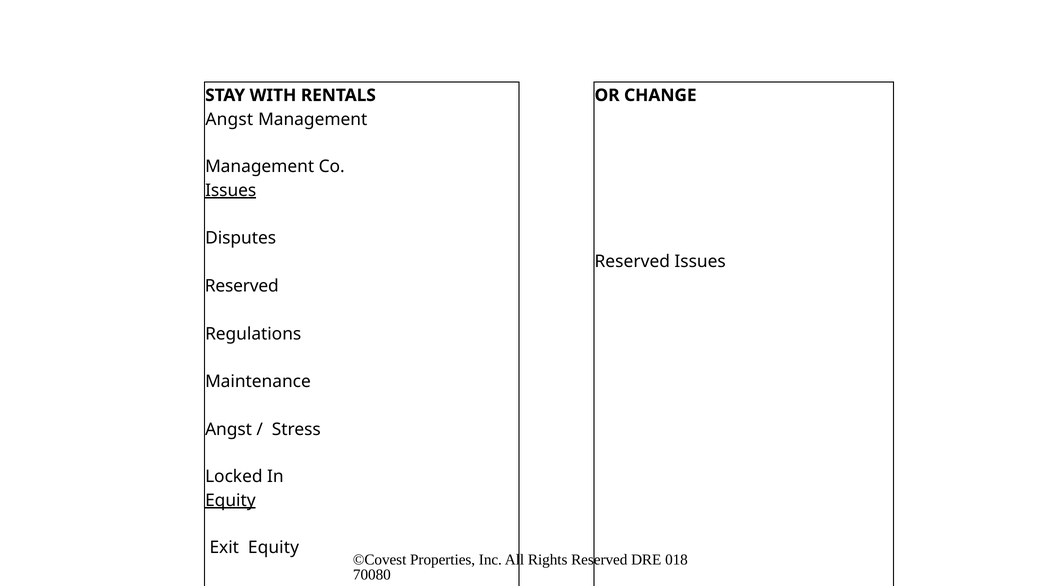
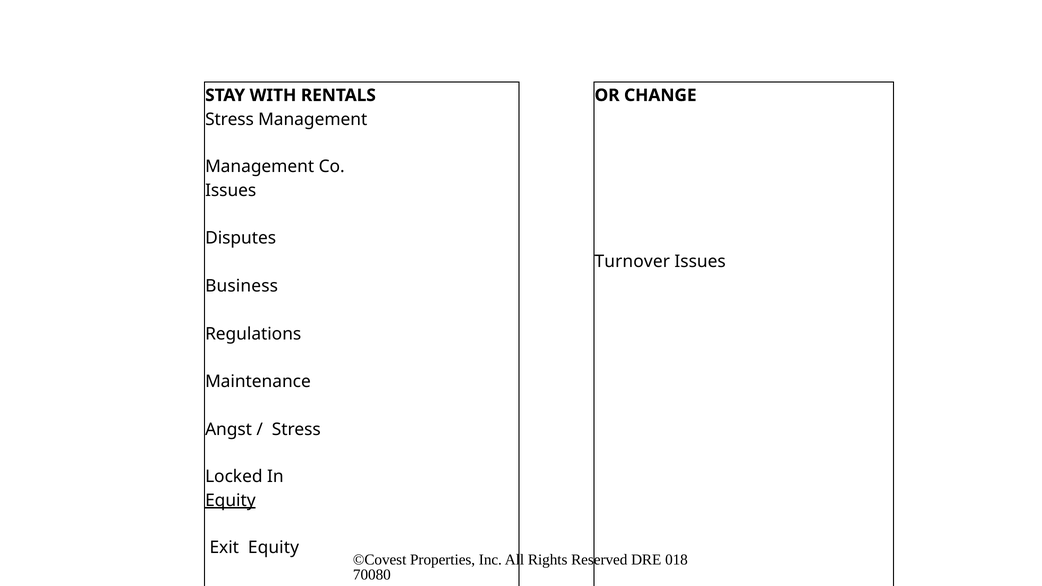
Angst: Angst -> Stress (229, 120)
Issues underline: present -> none (231, 190)
Reserved: Reserved -> Turnover (632, 262)
Reserved: Reserved -> Business (242, 286)
